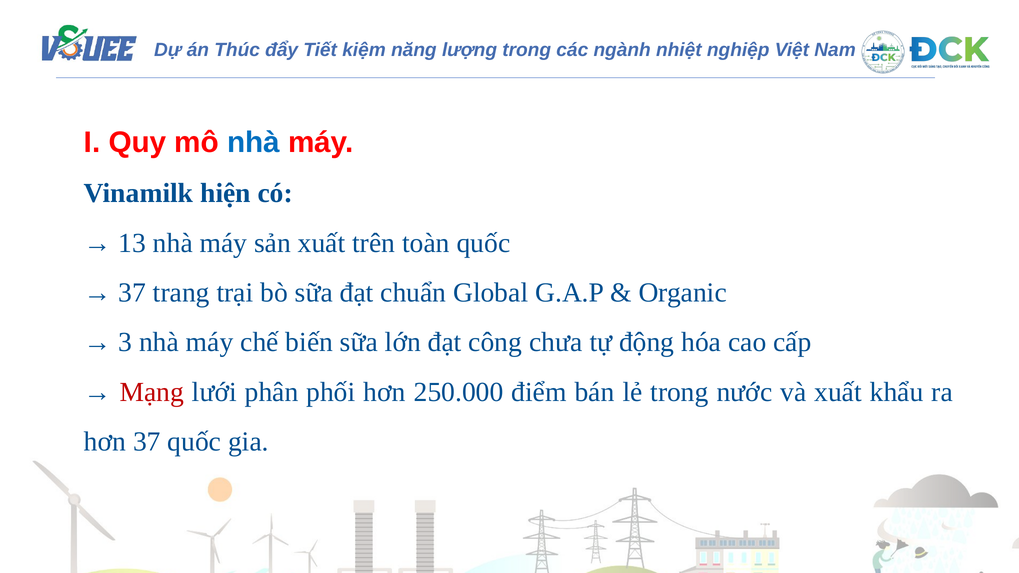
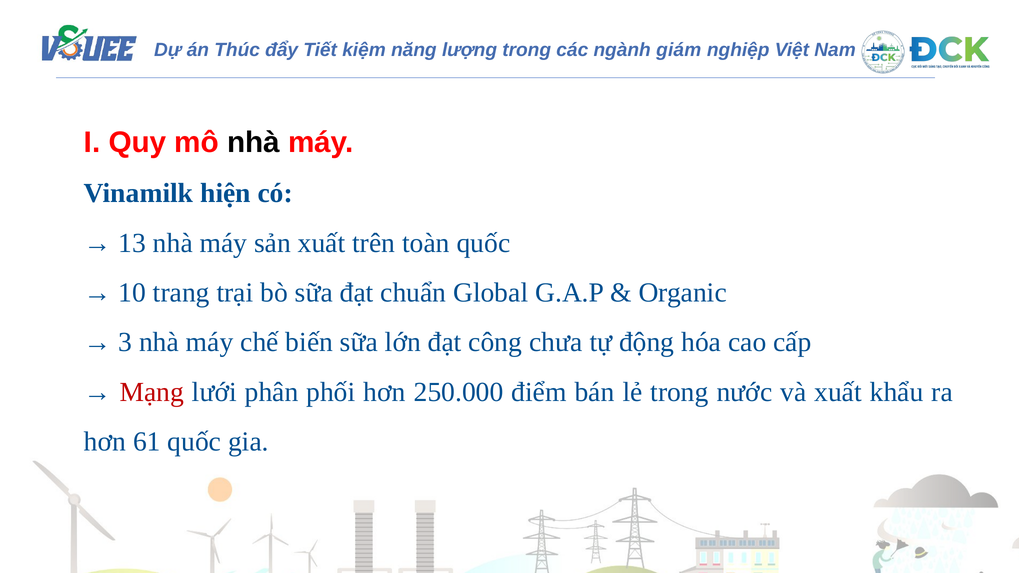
nhiệt: nhiệt -> giám (679, 50)
nhà colour: blue -> black (253, 143)
37: 37 -> 10 (132, 293)
hơn 37: 37 -> 61 (147, 442)
